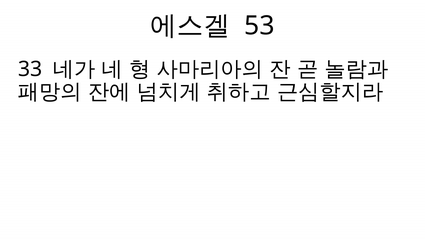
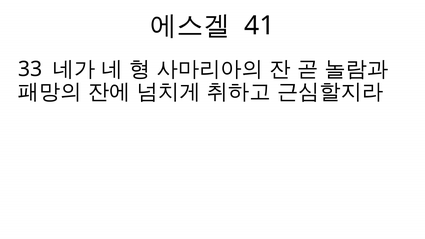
53: 53 -> 41 (259, 26)
